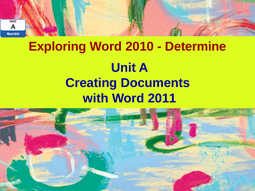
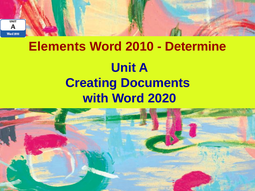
Exploring: Exploring -> Elements (57, 47)
2011: 2011 -> 2020 (162, 98)
